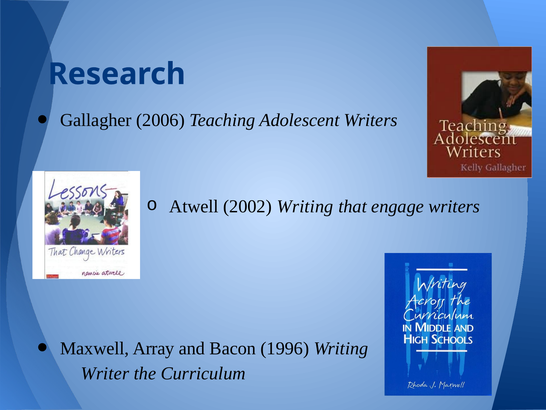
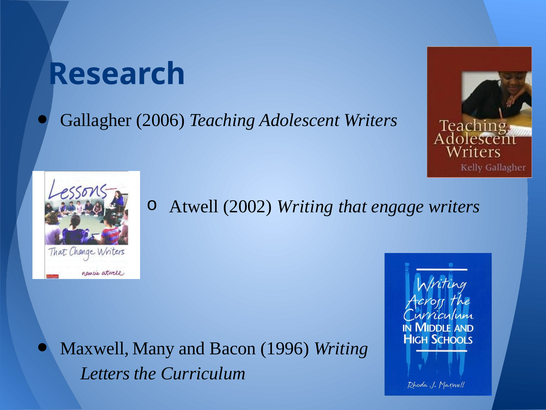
Array: Array -> Many (154, 348)
Writer: Writer -> Letters (105, 373)
